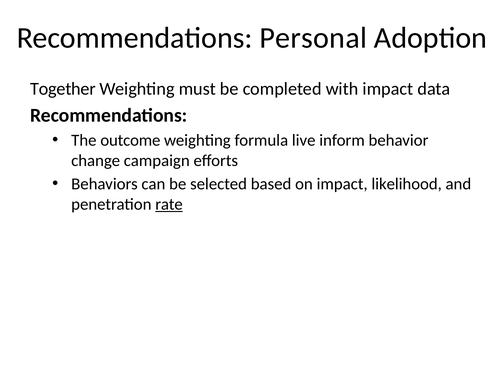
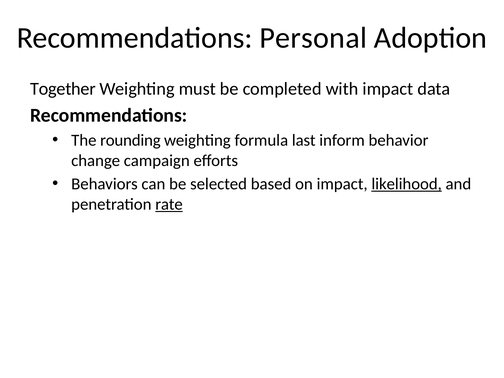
outcome: outcome -> rounding (130, 140)
live: live -> last (304, 140)
likelihood underline: none -> present (407, 184)
